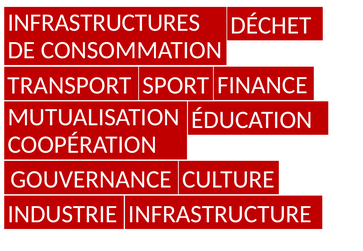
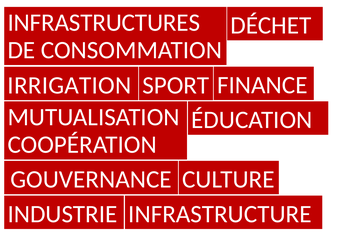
TRANSPORT: TRANSPORT -> IRRIGATION (69, 85)
